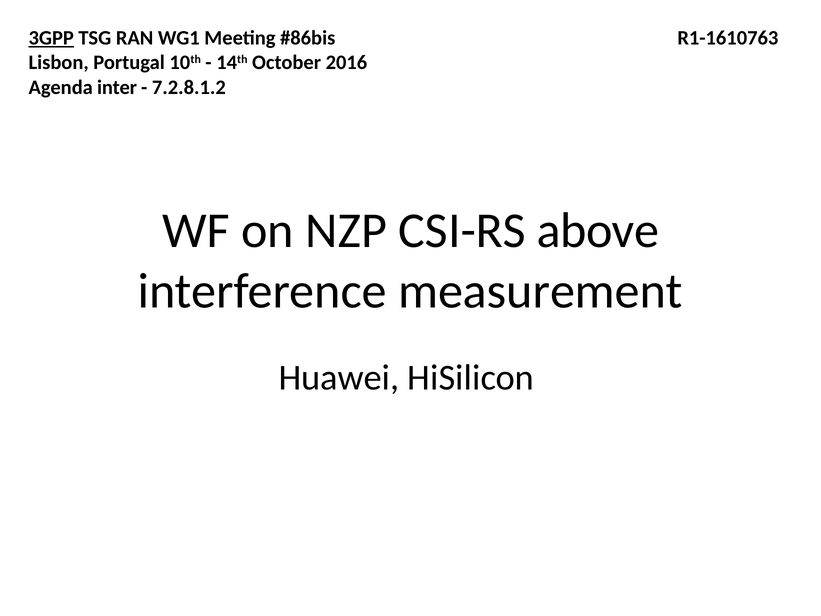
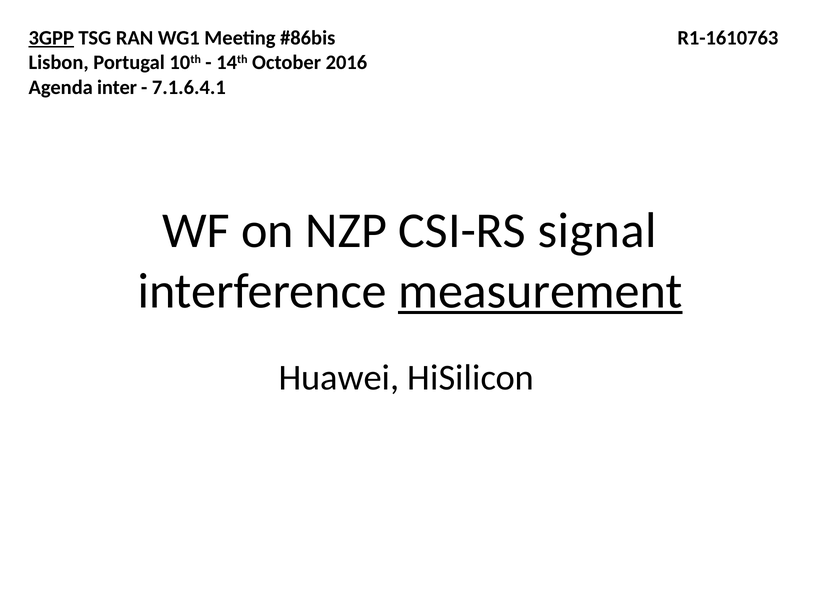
7.2.8.1.2: 7.2.8.1.2 -> 7.1.6.4.1 (189, 87)
above: above -> signal (597, 231)
measurement underline: none -> present (540, 291)
